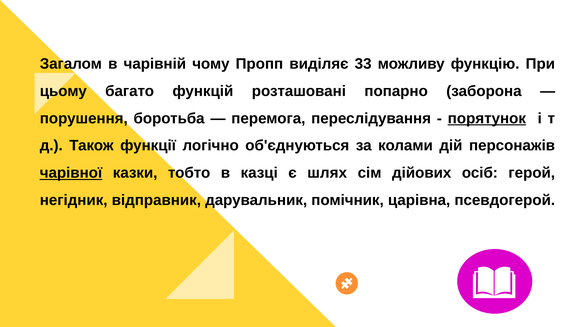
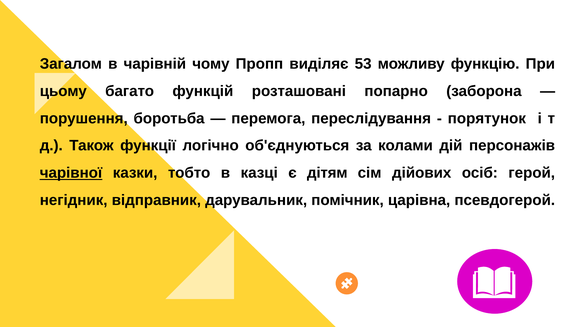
33: 33 -> 53 (363, 64)
порятунок underline: present -> none (487, 118)
шлях: шлях -> дітям (327, 173)
